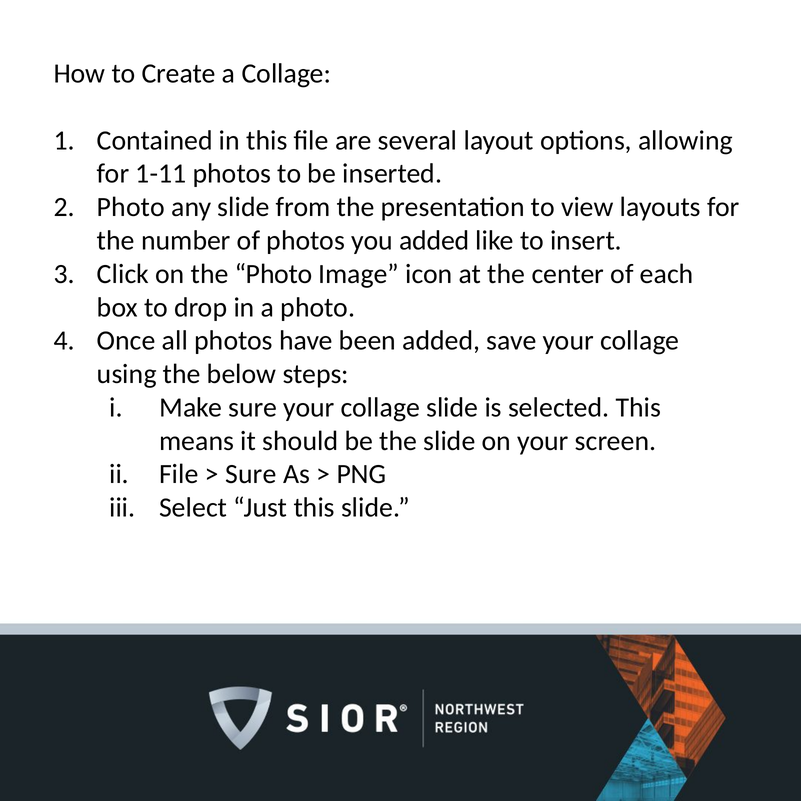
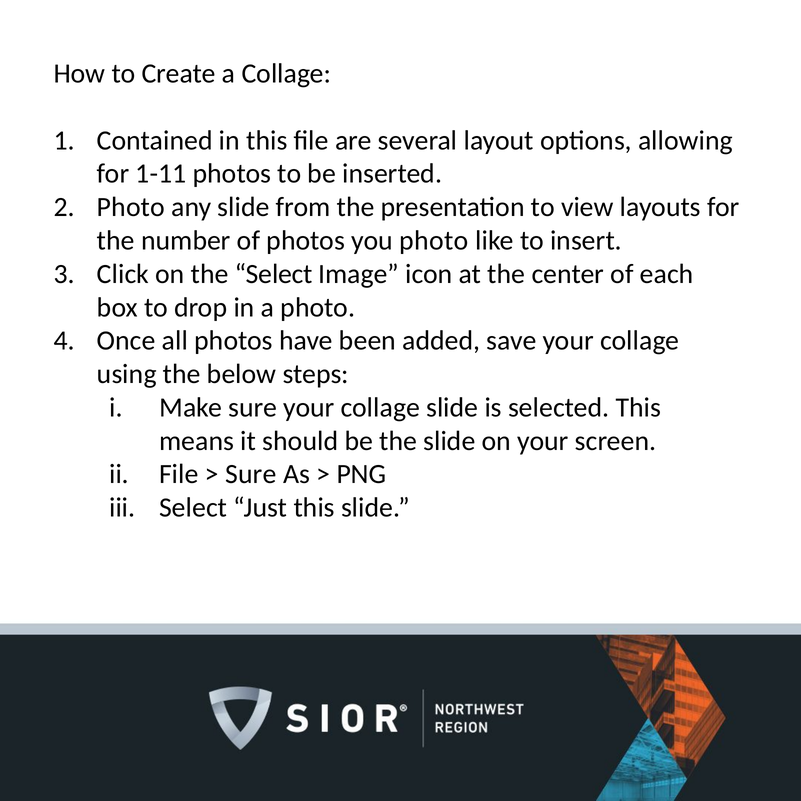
you added: added -> photo (434, 241)
the Photo: Photo -> Select (274, 274)
